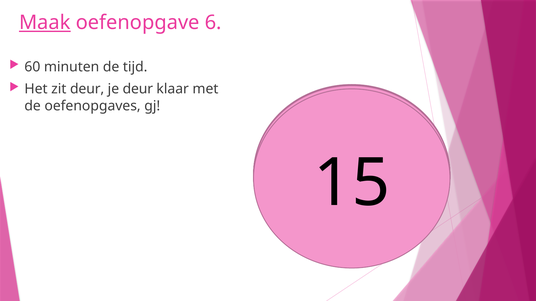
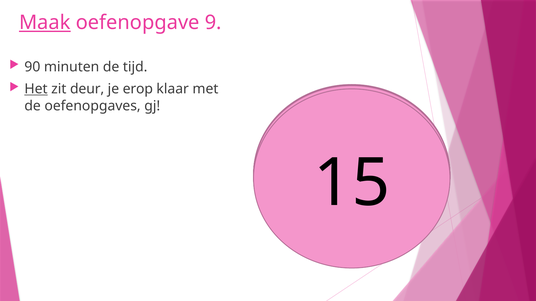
6: 6 -> 9 (213, 23)
60: 60 -> 90 (32, 67)
Het underline: none -> present (36, 89)
je deur: deur -> erop (138, 89)
